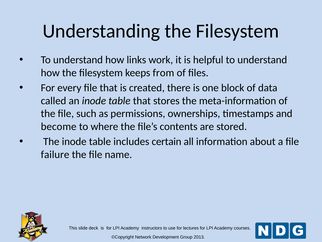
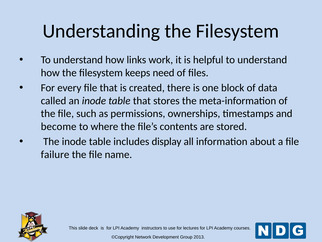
from: from -> need (164, 73)
certain: certain -> display (167, 141)
